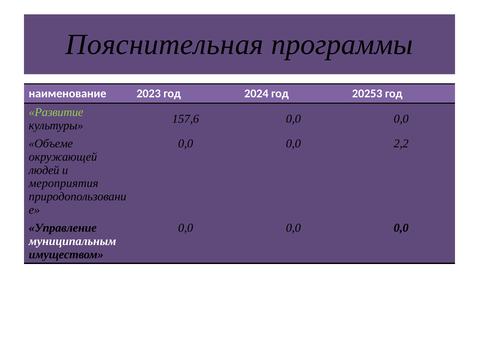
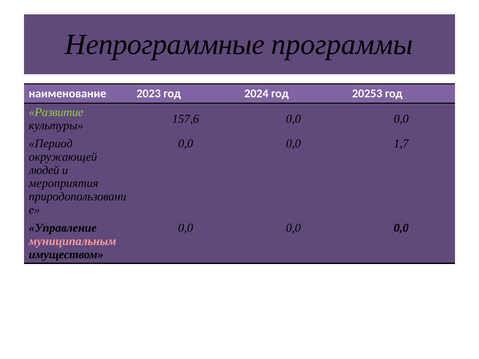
Пояснительная: Пояснительная -> Непрограммные (165, 45)
Объеме: Объеме -> Период (51, 144)
2,2: 2,2 -> 1,7 (401, 144)
муниципальным colour: white -> pink (72, 241)
